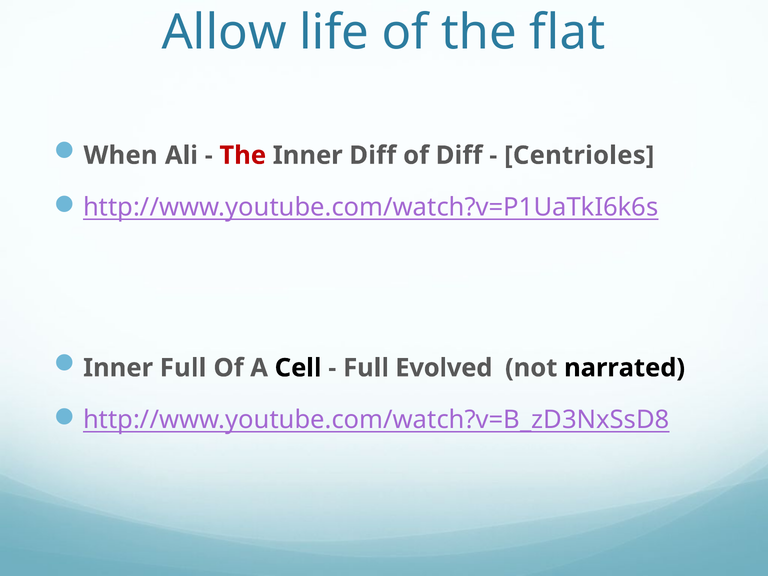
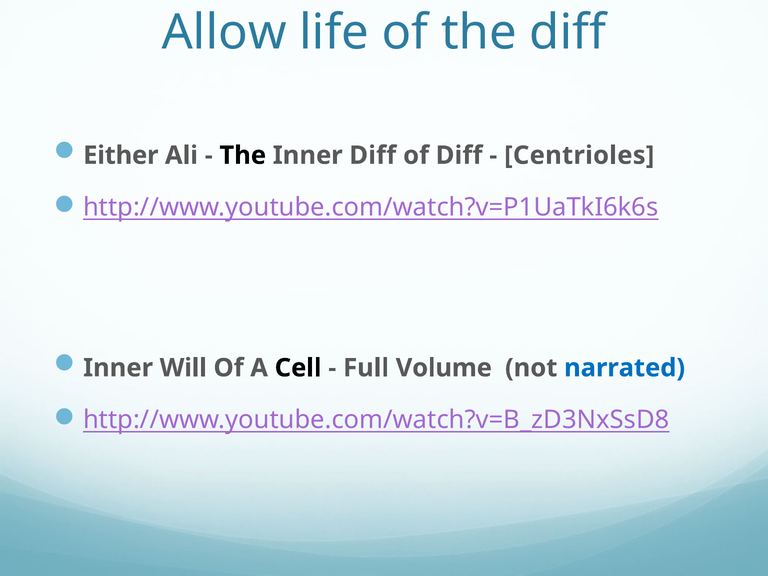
the flat: flat -> diff (568, 33)
When: When -> Either (121, 155)
The colour: red -> black (243, 155)
Inner Full: Full -> Will (183, 368)
Evolved: Evolved -> Volume (444, 368)
narrated colour: black -> blue (625, 368)
